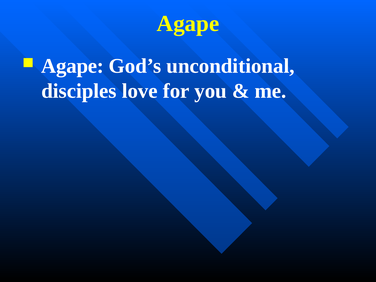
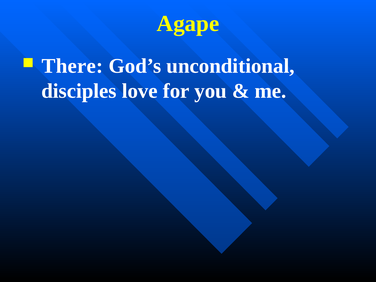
Agape: Agape -> There (72, 66)
